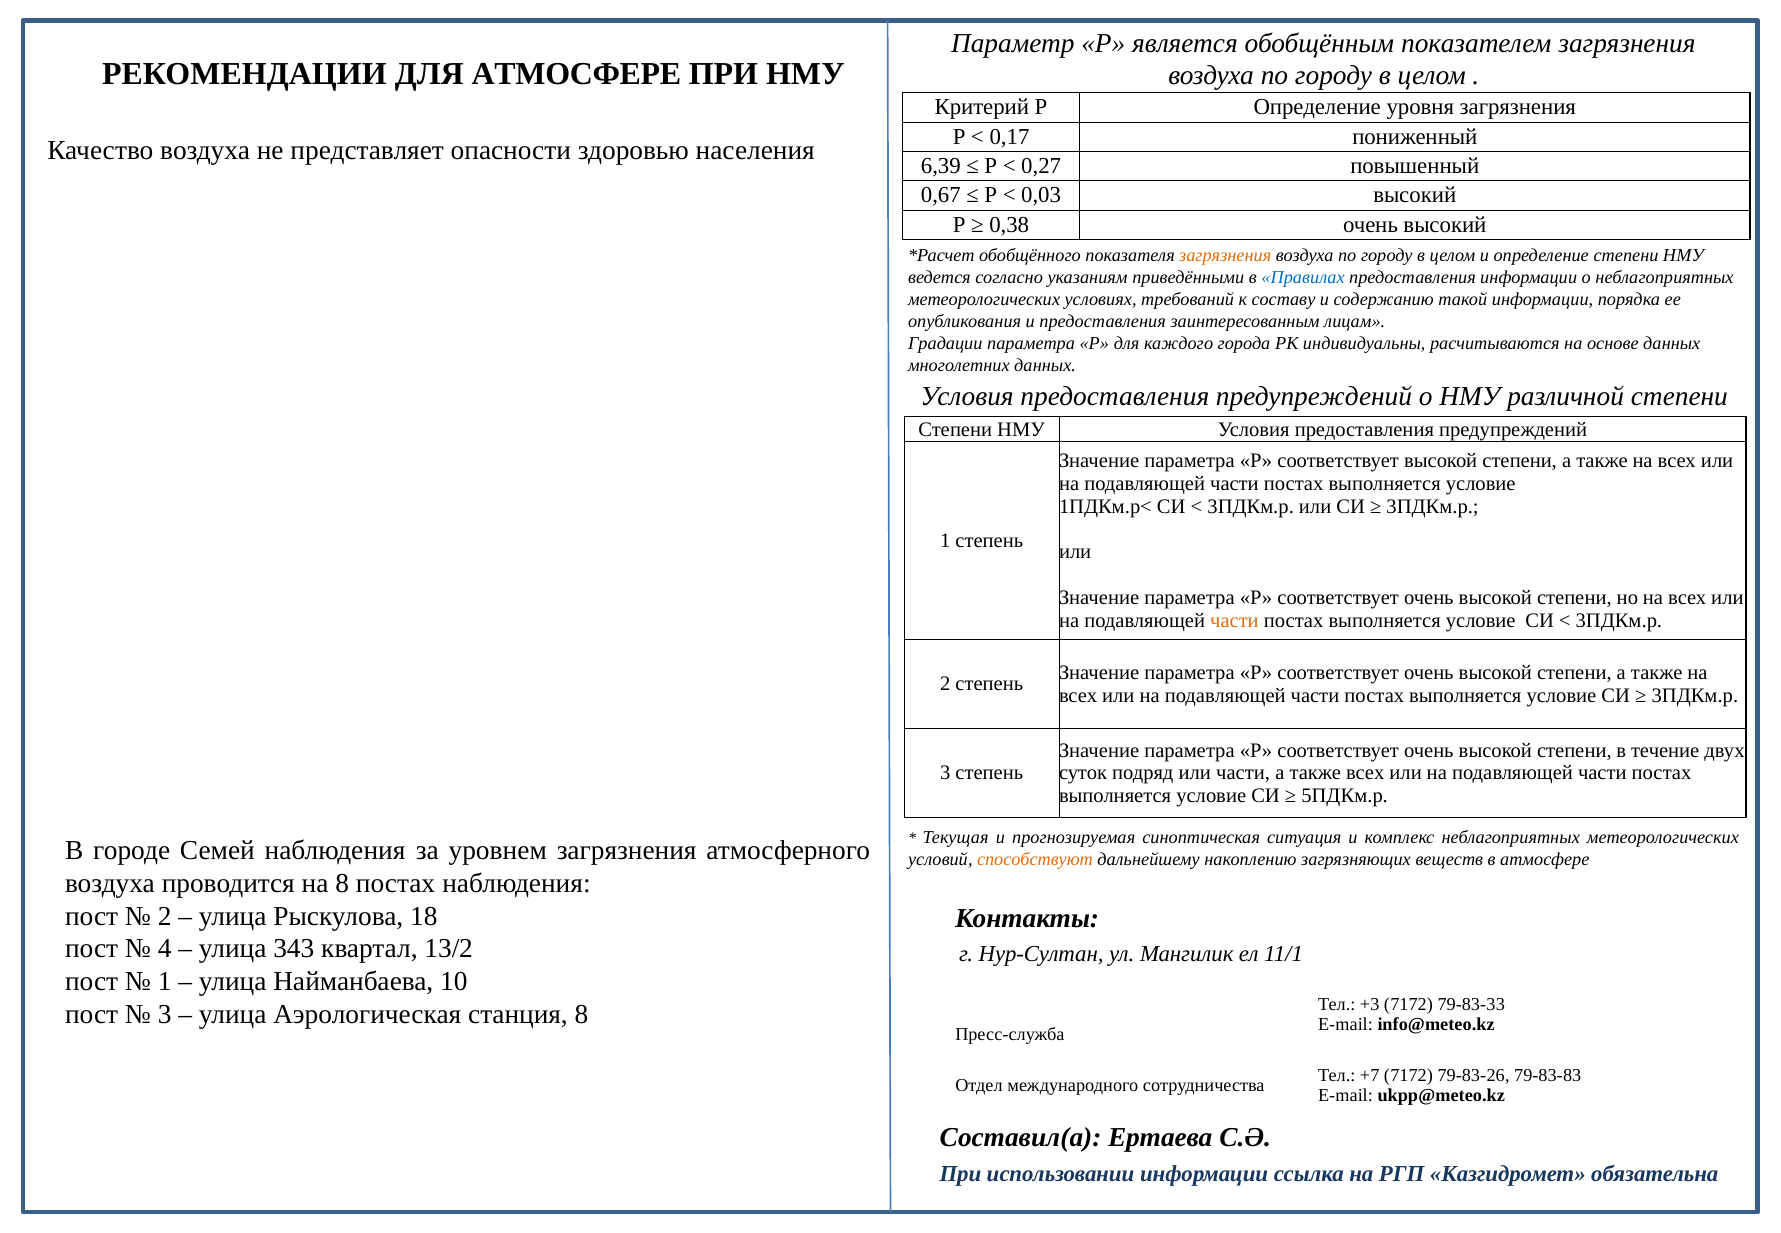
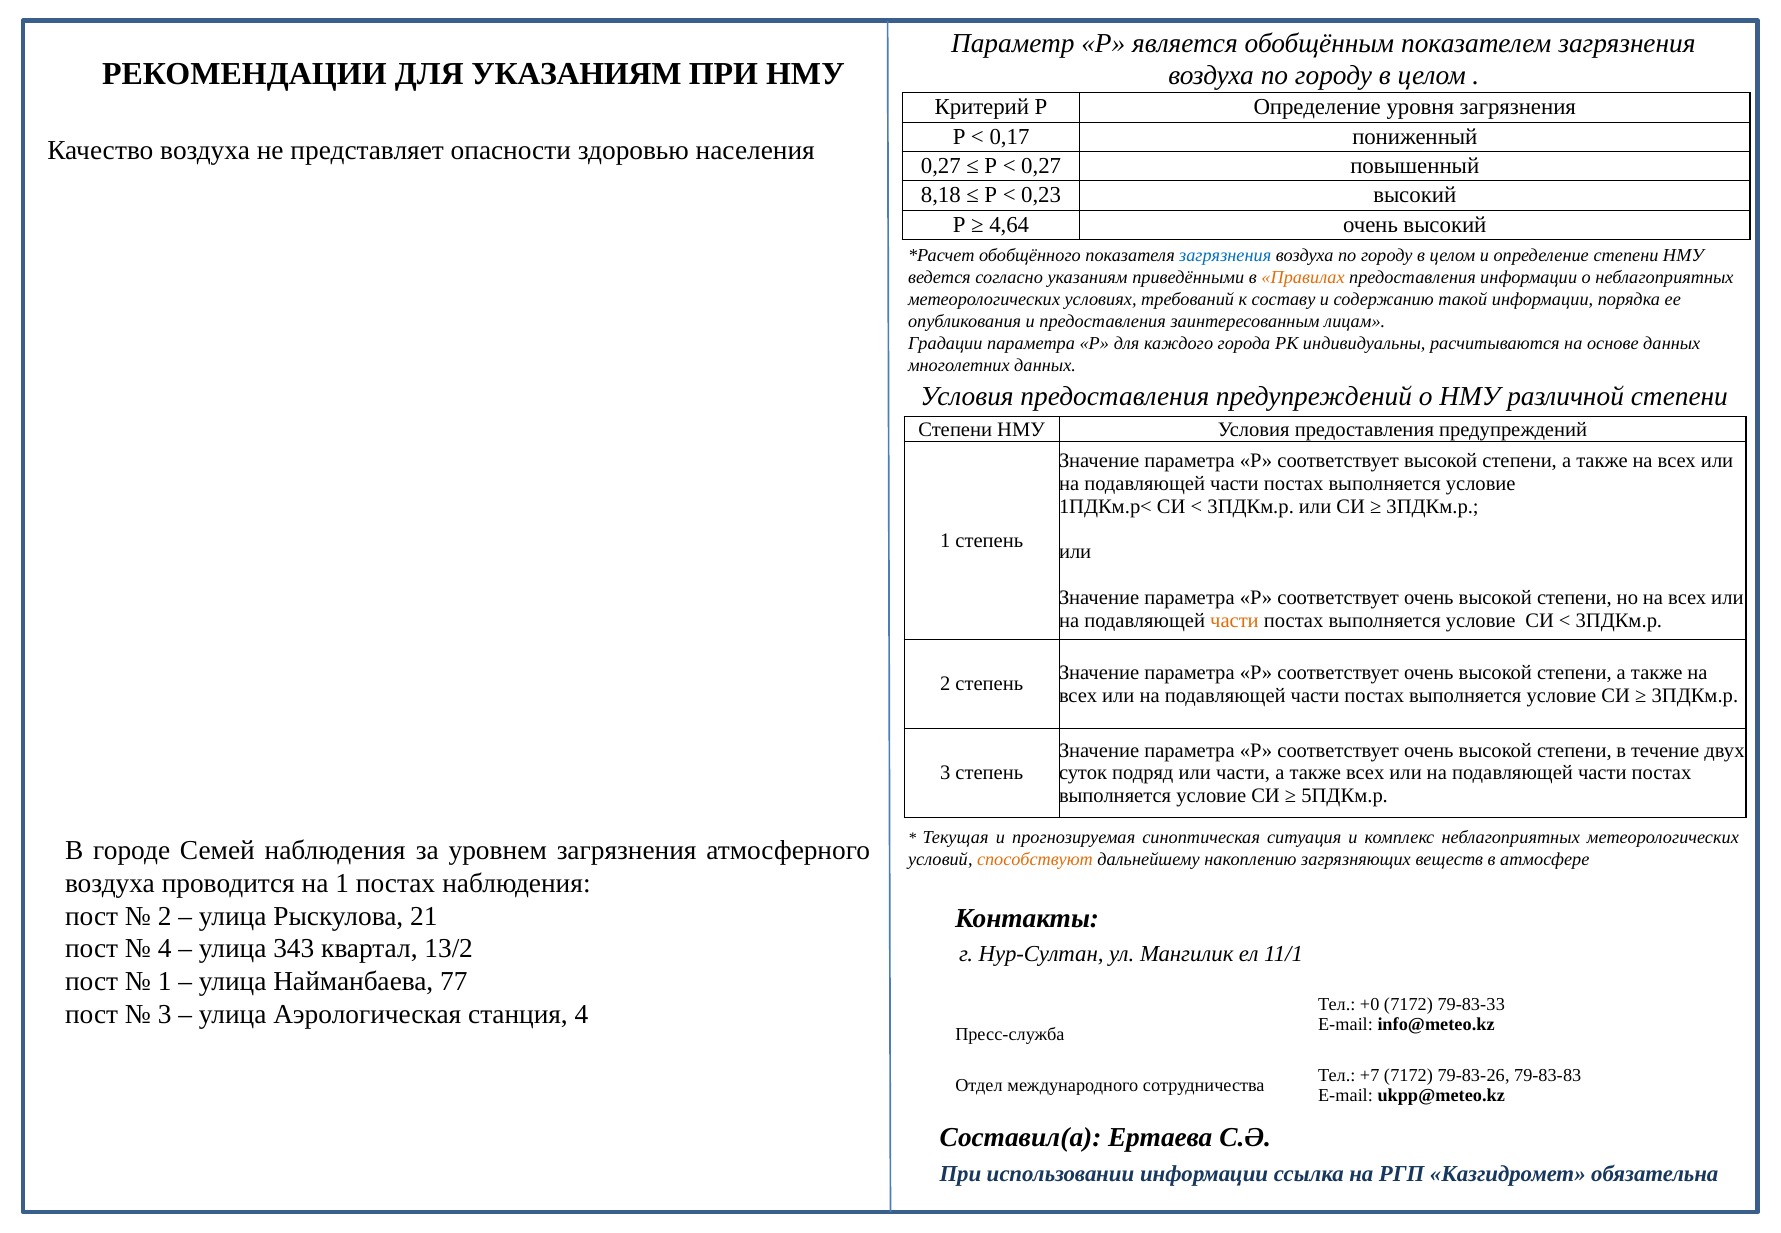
ДЛЯ АТМОСФЕРЕ: АТМОСФЕРЕ -> УКАЗАНИЯМ (576, 74)
6,39: 6,39 -> 0,27 (941, 166)
0,67: 0,67 -> 8,18 (941, 195)
0,03: 0,03 -> 0,23 (1041, 195)
0,38: 0,38 -> 4,64 (1009, 225)
загрязнения colour: orange -> blue (1225, 256)
Правилах colour: blue -> orange (1303, 278)
на 8: 8 -> 1 (342, 883)
18: 18 -> 21 (424, 916)
10: 10 -> 77 (454, 982)
+3: +3 -> +0 (1370, 1004)
станция 8: 8 -> 4 (581, 1015)
